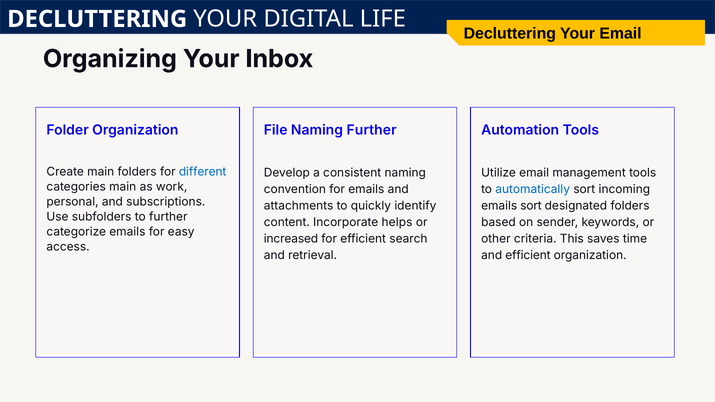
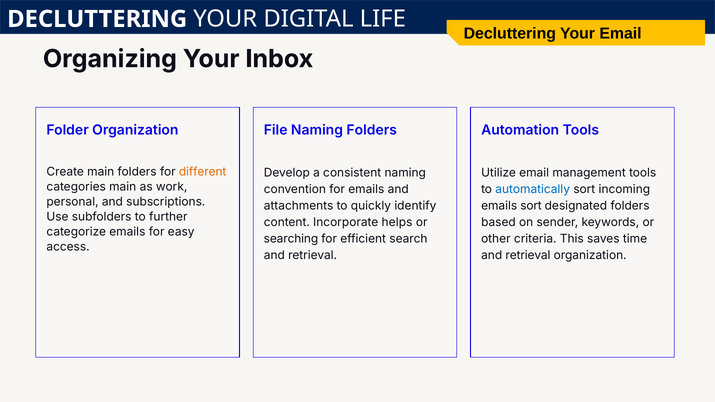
Naming Further: Further -> Folders (372, 130)
different colour: blue -> orange (203, 172)
increased: increased -> searching (291, 239)
efficient: efficient -> retrieval (528, 255)
